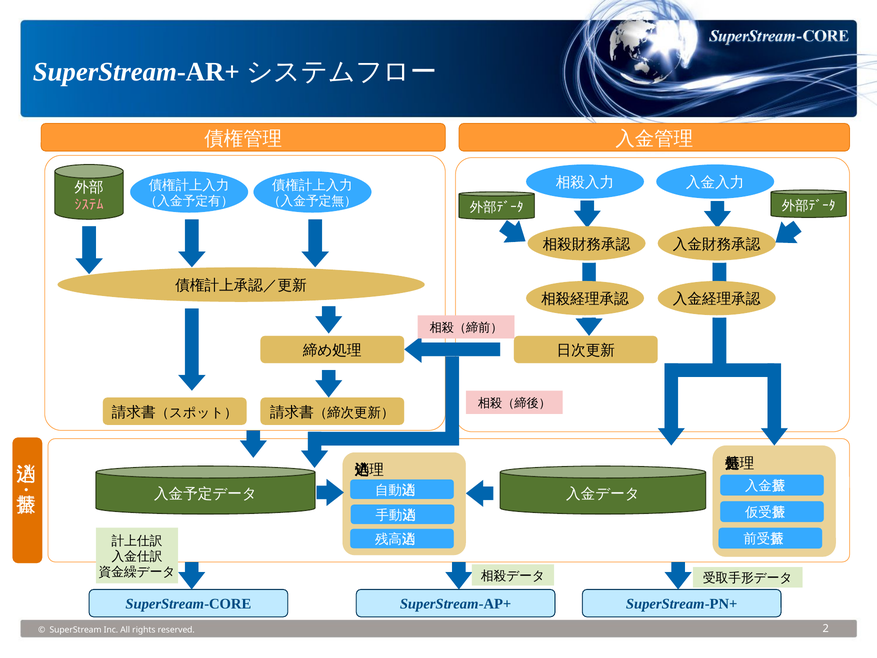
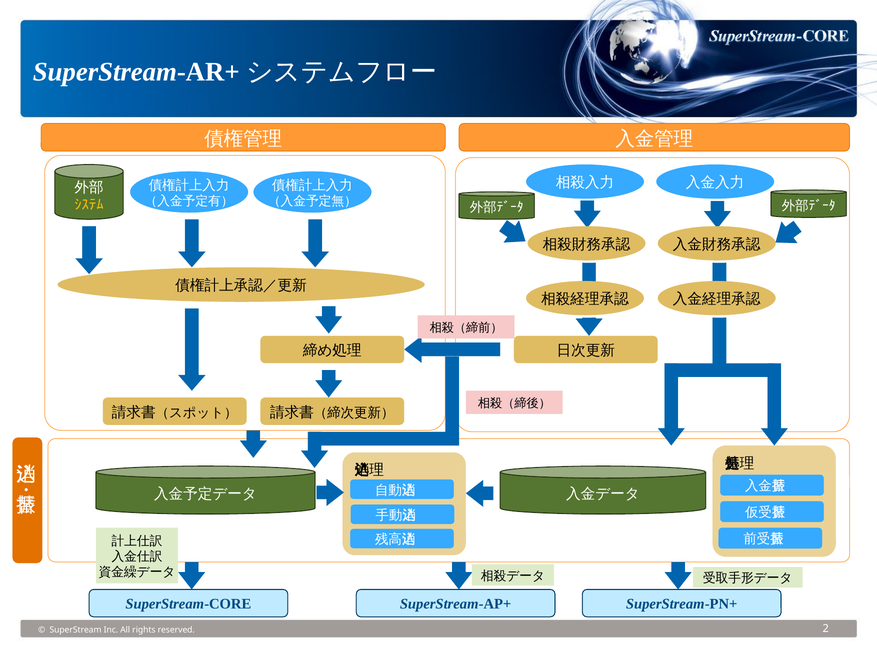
ｼｽﾃﾑ colour: pink -> yellow (89, 205)
